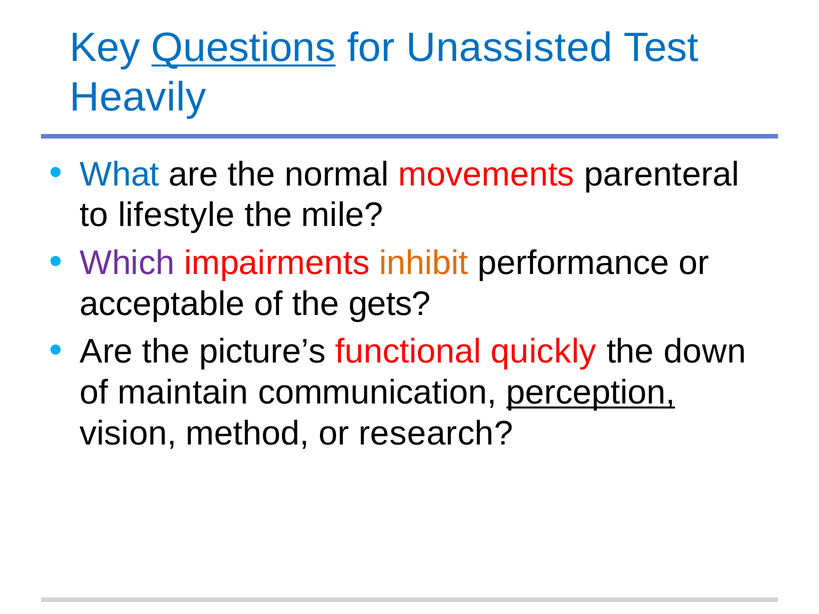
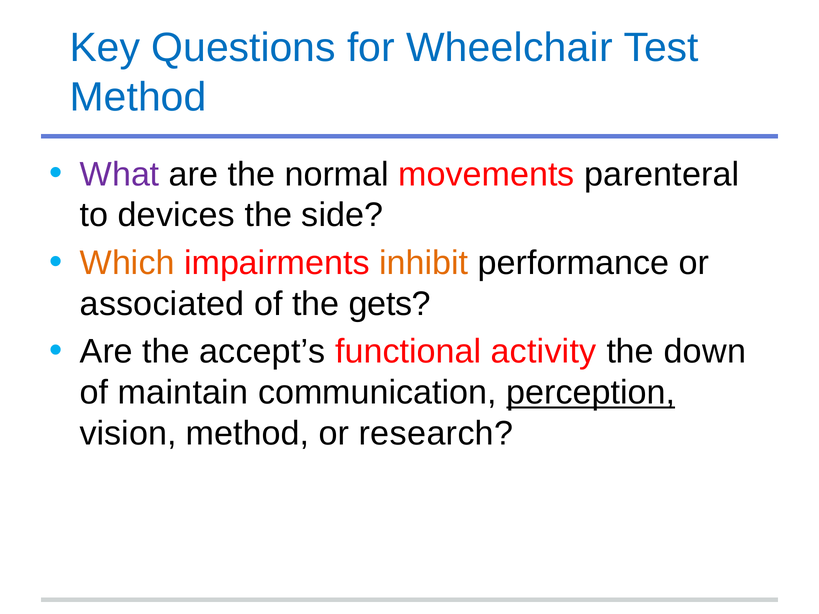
Questions underline: present -> none (244, 48)
Unassisted: Unassisted -> Wheelchair (509, 48)
Heavily: Heavily -> Method (138, 97)
What colour: blue -> purple (120, 174)
lifestyle: lifestyle -> devices (176, 215)
mile: mile -> side (342, 215)
Which colour: purple -> orange (127, 263)
acceptable: acceptable -> associated (162, 304)
picture’s: picture’s -> accept’s (262, 352)
quickly: quickly -> activity (544, 352)
